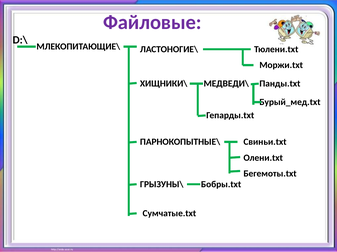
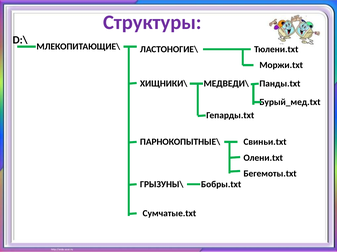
Файловые: Файловые -> Структуры (152, 23)
